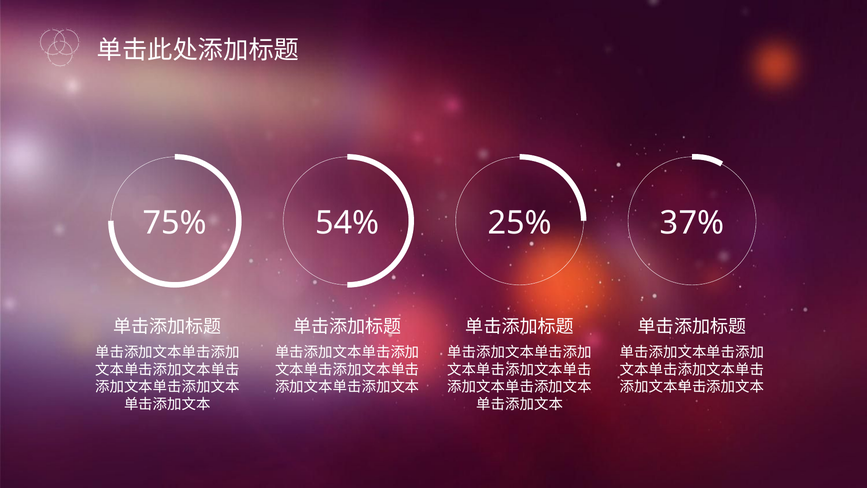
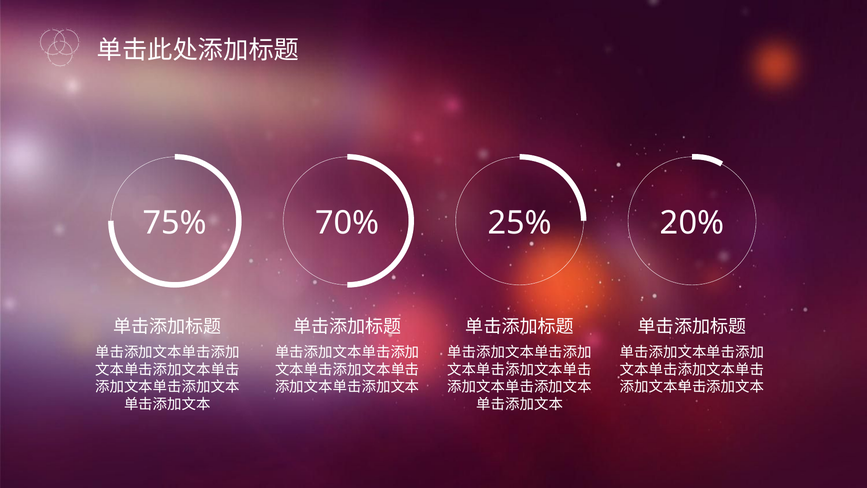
54%: 54% -> 70% (347, 223)
37%: 37% -> 20% (692, 223)
